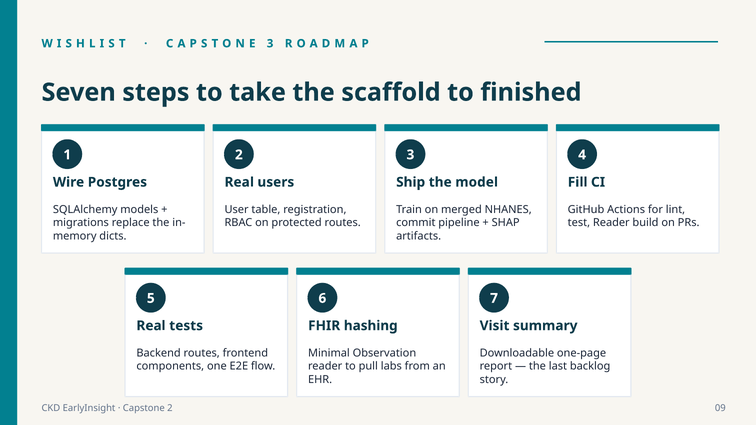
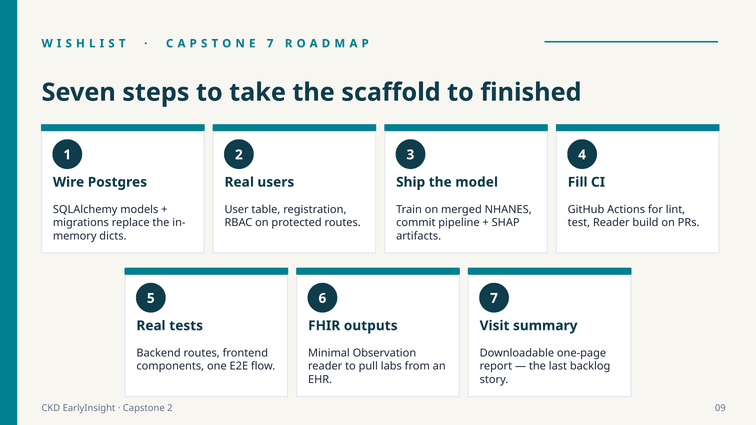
3: 3 -> 7 (270, 44)
hashing: hashing -> outputs (371, 326)
